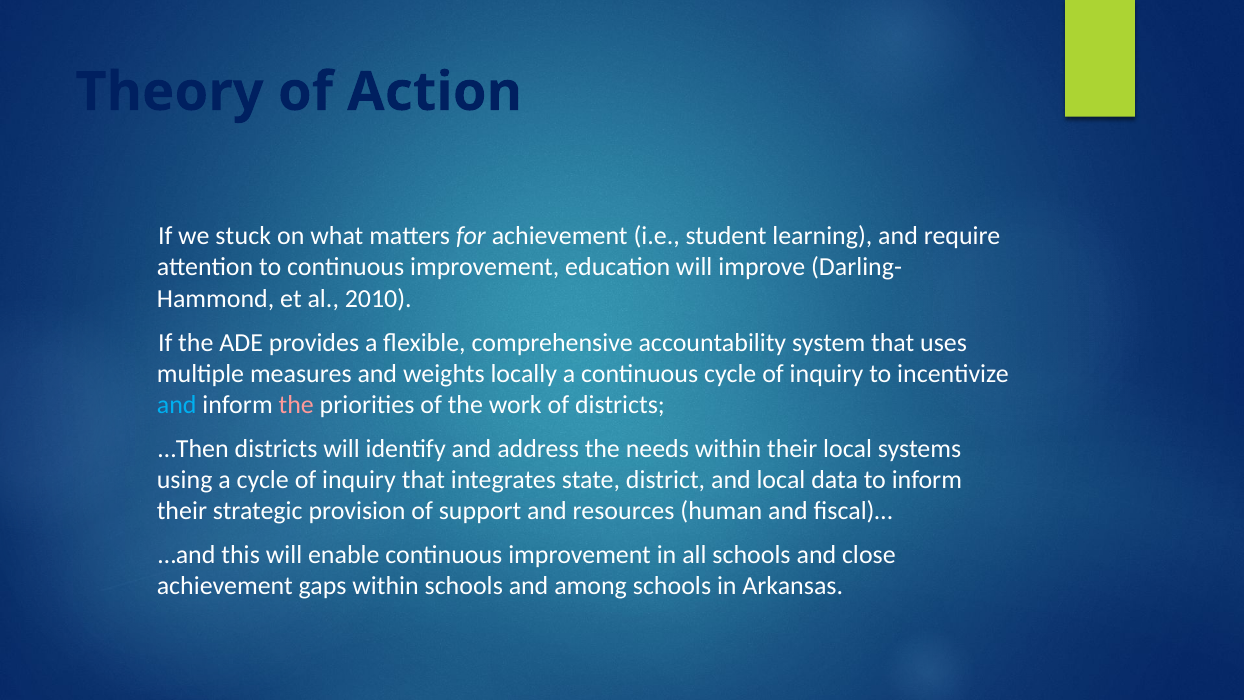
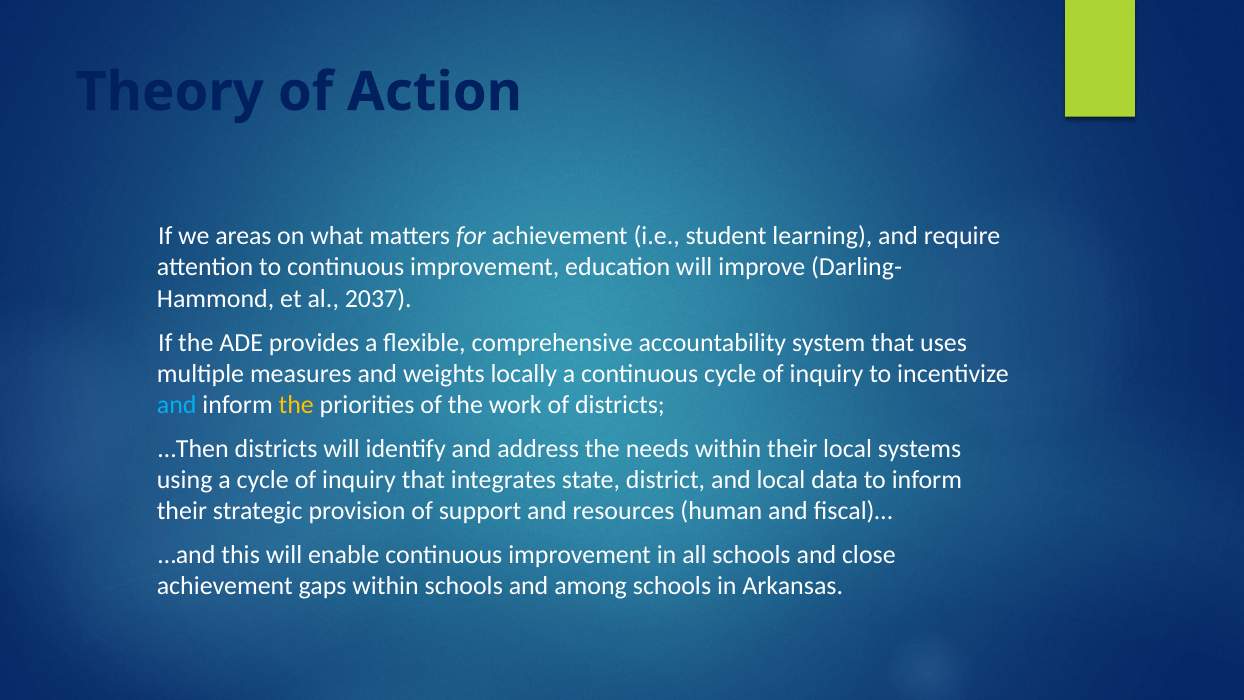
stuck: stuck -> areas (243, 236)
2010: 2010 -> 2037 (378, 298)
the colour: pink -> yellow (296, 405)
